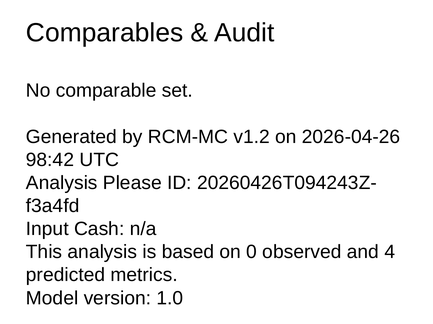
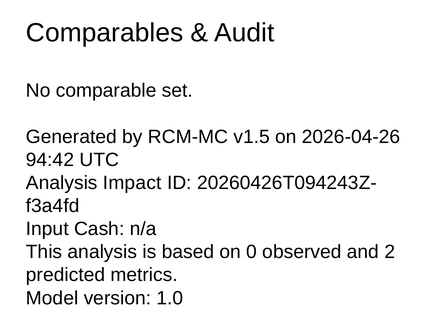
v1.2: v1.2 -> v1.5 (252, 137)
98:42: 98:42 -> 94:42 (50, 160)
Please: Please -> Impact (132, 183)
4: 4 -> 2 (390, 252)
